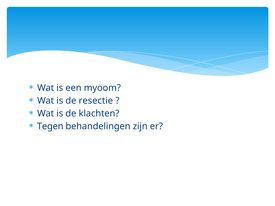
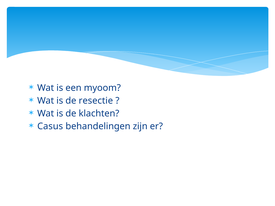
Tegen: Tegen -> Casus (50, 126)
